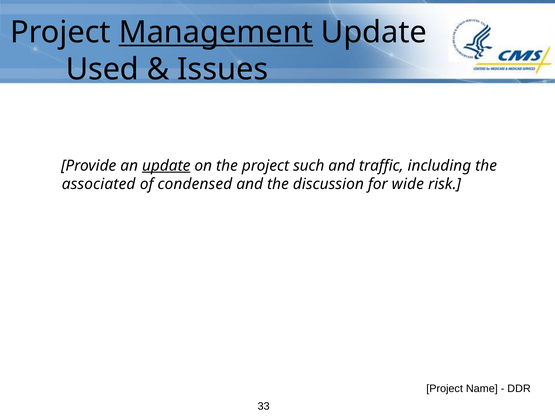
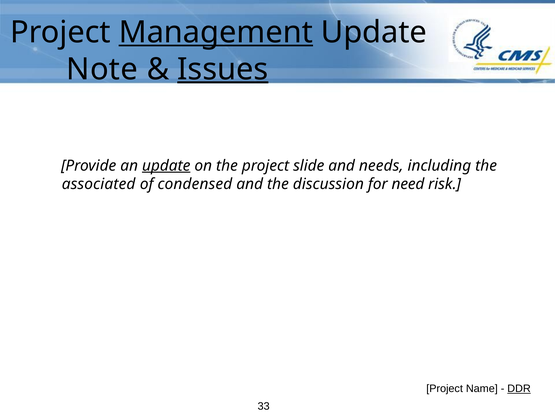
Used: Used -> Note (102, 69)
Issues underline: none -> present (223, 69)
such: such -> slide (309, 166)
traffic: traffic -> needs (381, 166)
wide: wide -> need (408, 184)
DDR underline: none -> present (519, 389)
